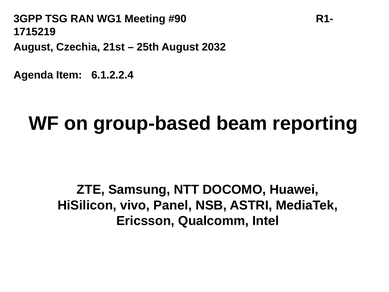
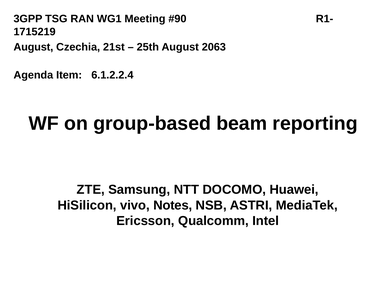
2032: 2032 -> 2063 (214, 47)
Panel: Panel -> Notes (173, 205)
